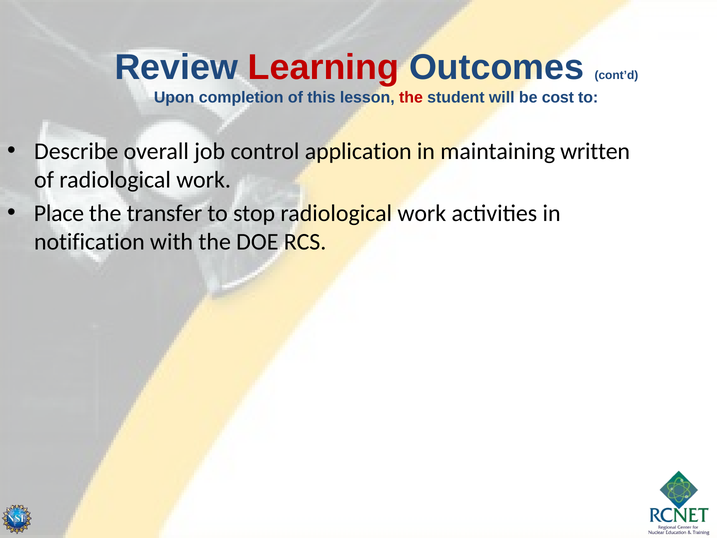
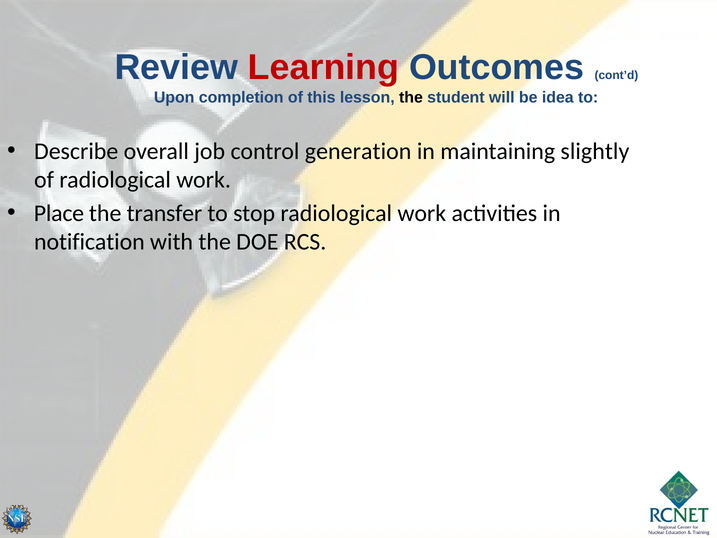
the colour: red -> black (411, 97)
cost: cost -> idea (558, 97)
application: application -> generation (358, 151)
written: written -> slightly (595, 151)
